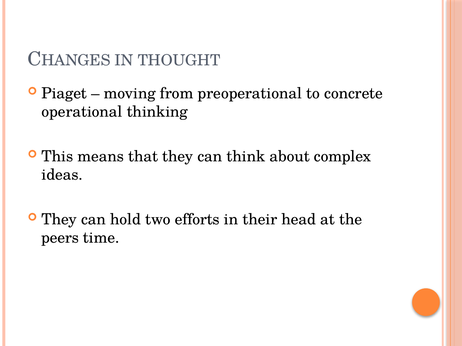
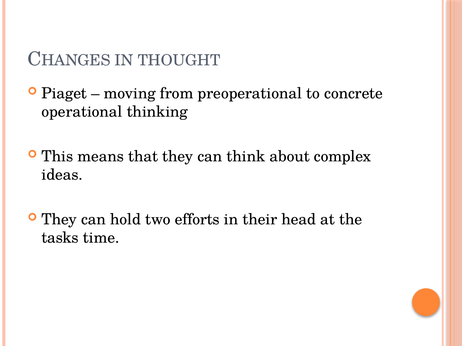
peers: peers -> tasks (60, 238)
